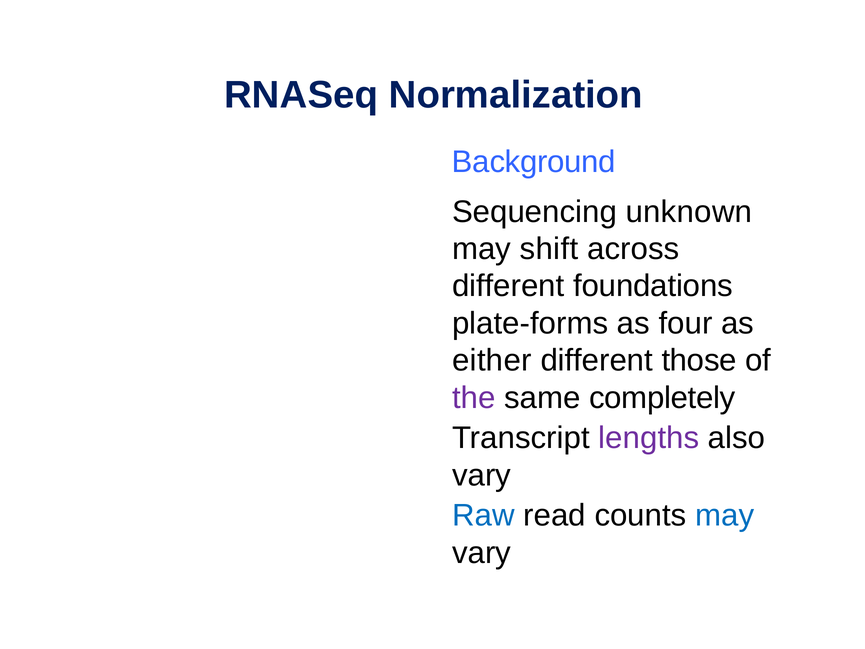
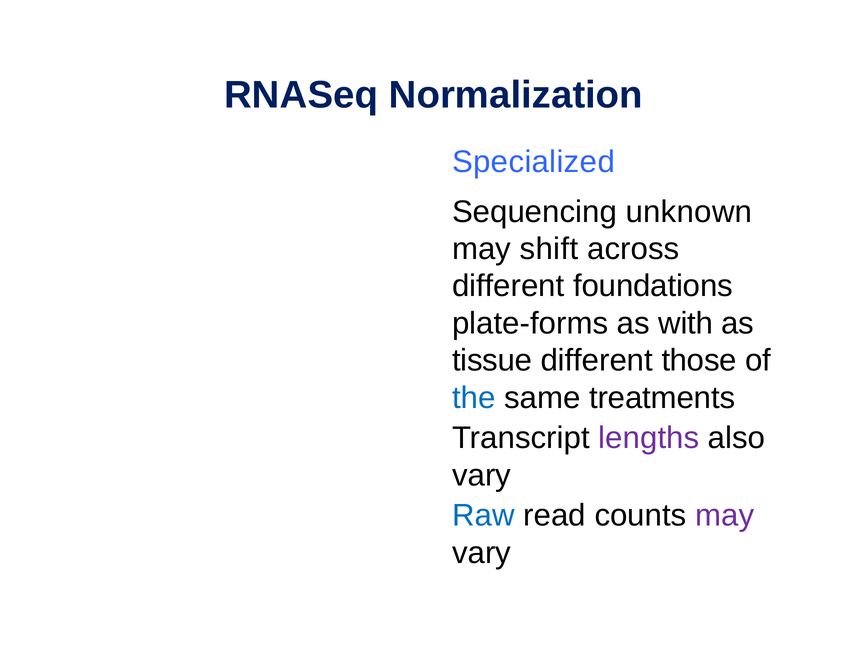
Background: Background -> Specialized (534, 162)
four: four -> with (686, 323)
either: either -> tissue (492, 360)
the colour: purple -> blue (474, 398)
completely: completely -> treatments (662, 398)
may colour: blue -> purple (725, 515)
